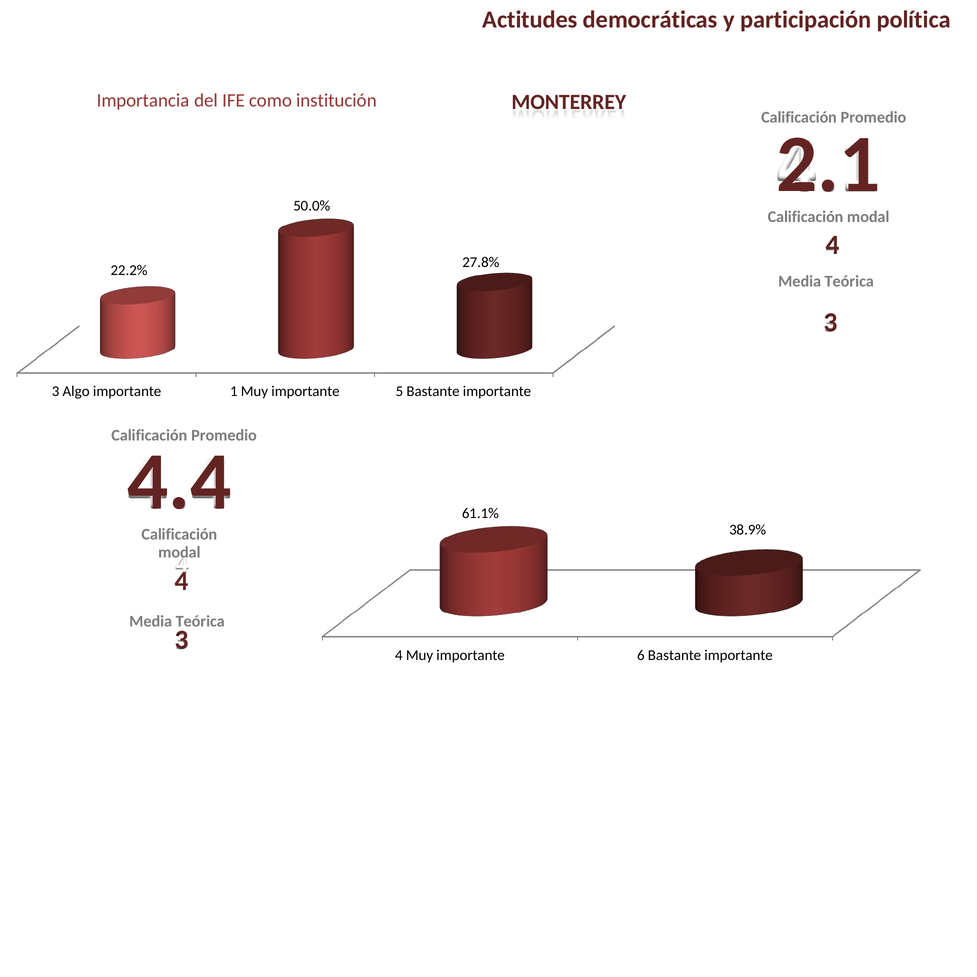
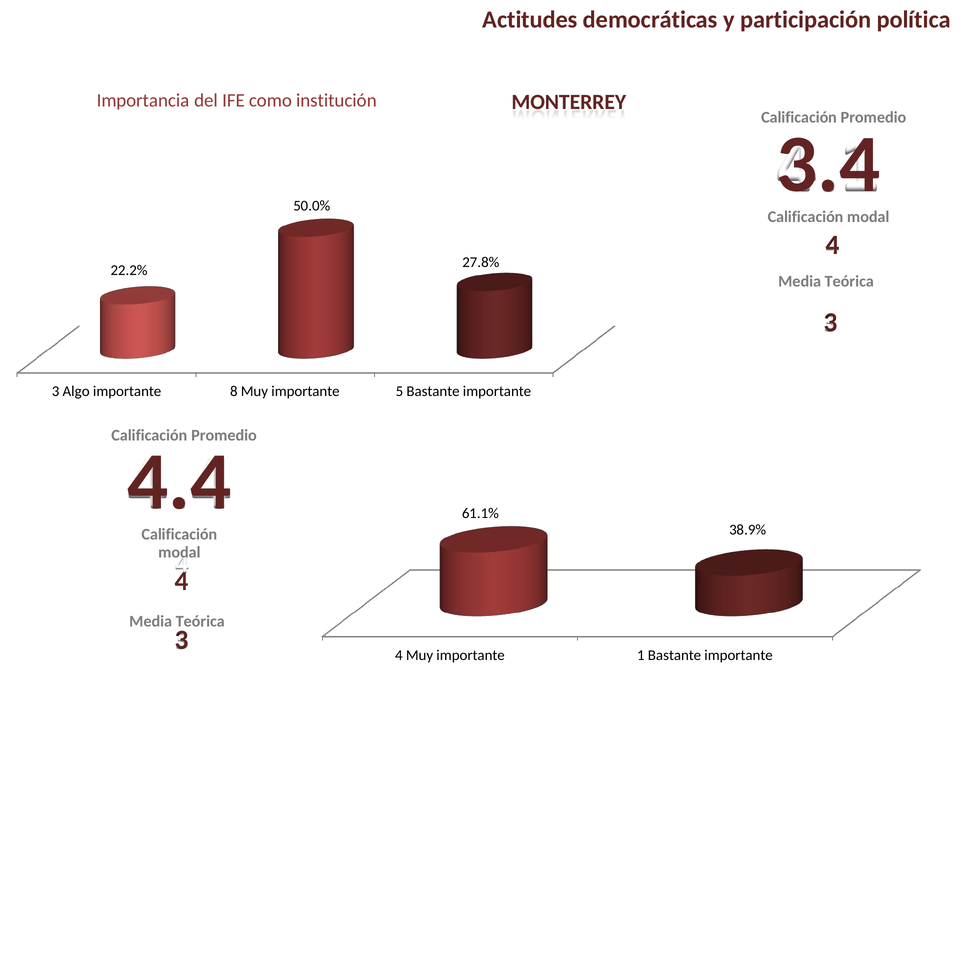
2.1: 2.1 -> 3.4 (828, 164)
1: 1 -> 8 (234, 391)
6: 6 -> 1 (641, 655)
